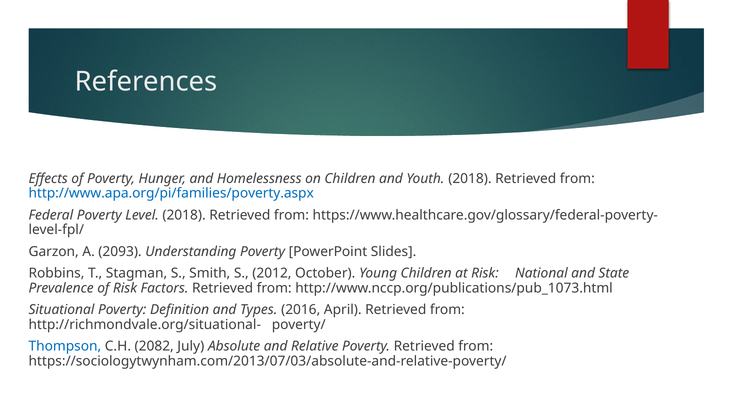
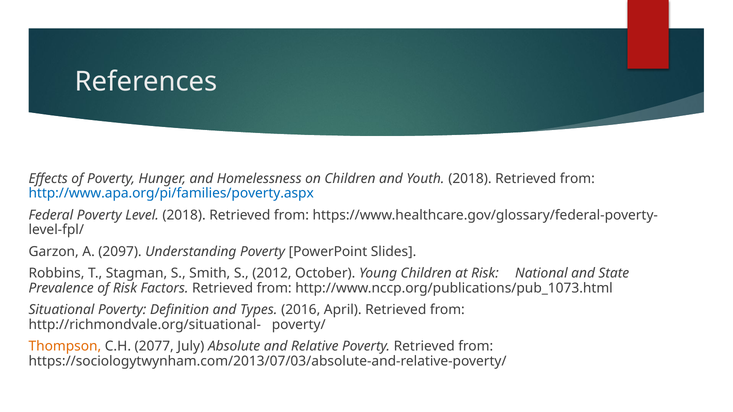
2093: 2093 -> 2097 (120, 252)
Thompson colour: blue -> orange (65, 347)
2082: 2082 -> 2077 (154, 347)
